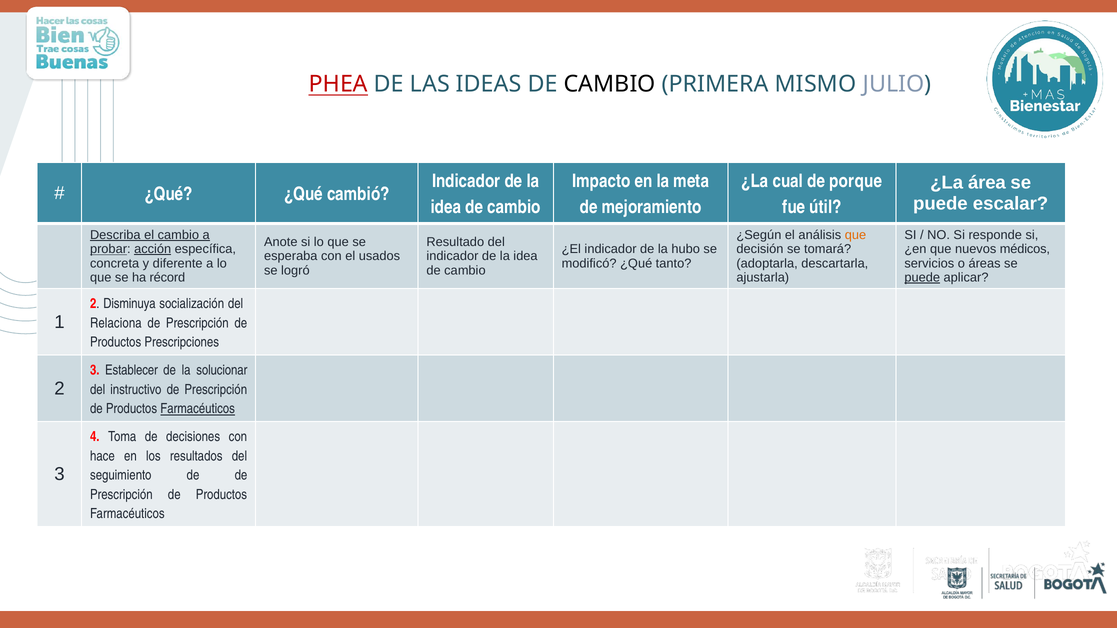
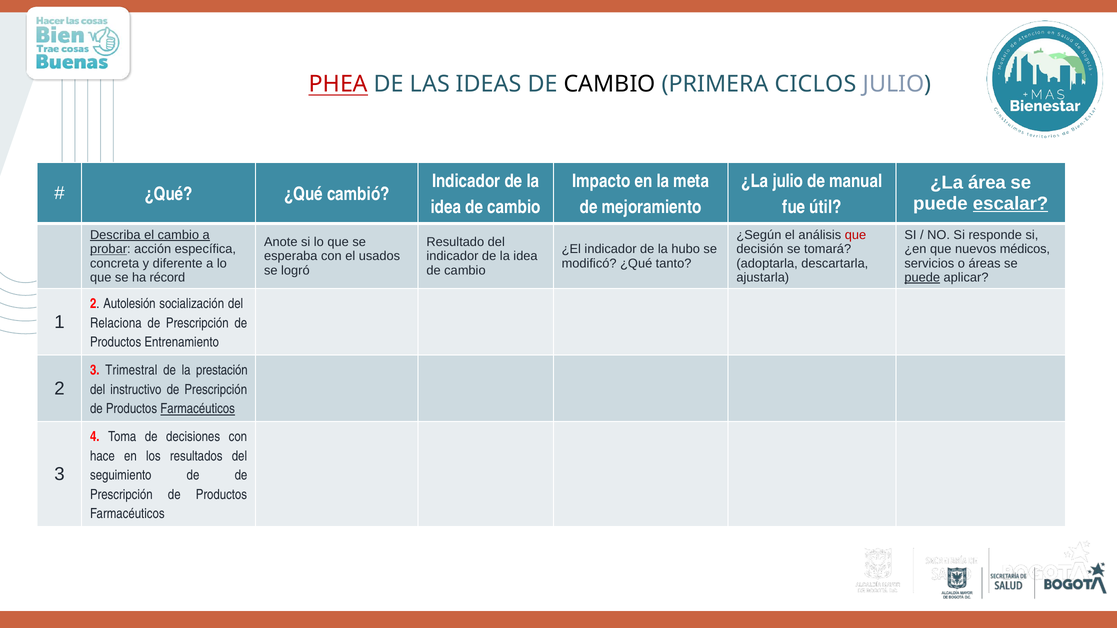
MISMO: MISMO -> CICLOS (816, 84)
¿La cual: cual -> julio (788, 181)
porque: porque -> manual (856, 181)
escalar underline: none -> present (1011, 204)
que colour: orange -> red (855, 235)
acción underline: present -> none (153, 249)
Disminuya: Disminuya -> Autolesión (129, 304)
Prescripciones: Prescripciones -> Entrenamiento (182, 343)
Establecer: Establecer -> Trimestral (131, 370)
solucionar: solucionar -> prestación (222, 370)
